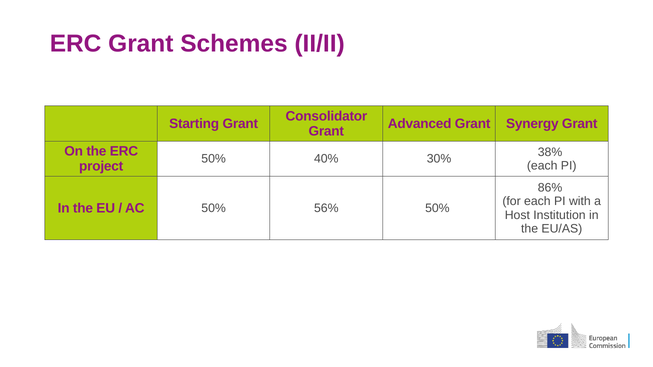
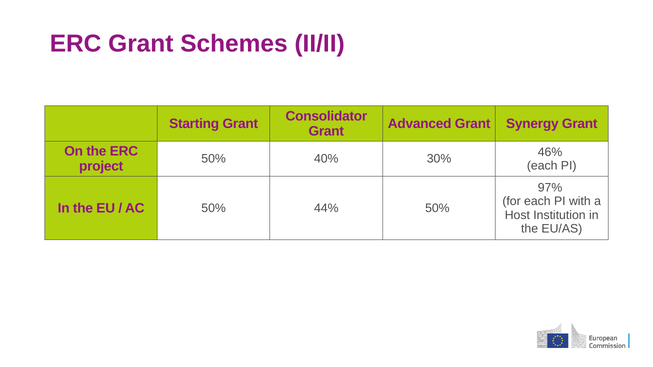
38%: 38% -> 46% (550, 152)
86%: 86% -> 97% (550, 188)
56%: 56% -> 44% (326, 208)
